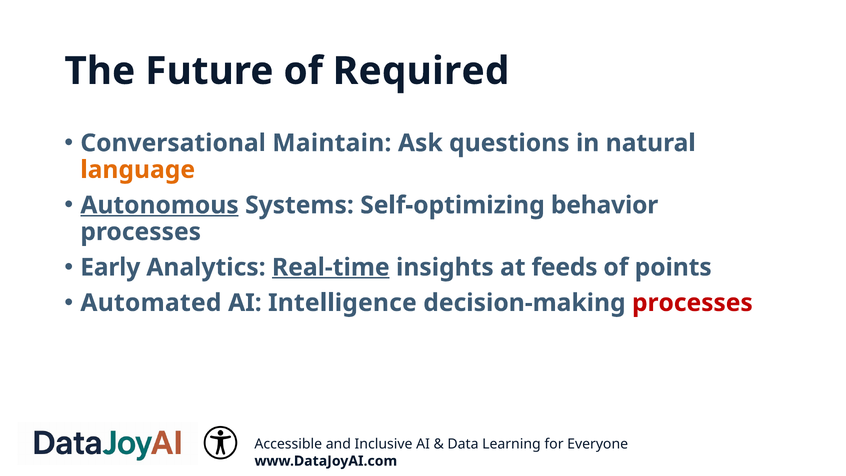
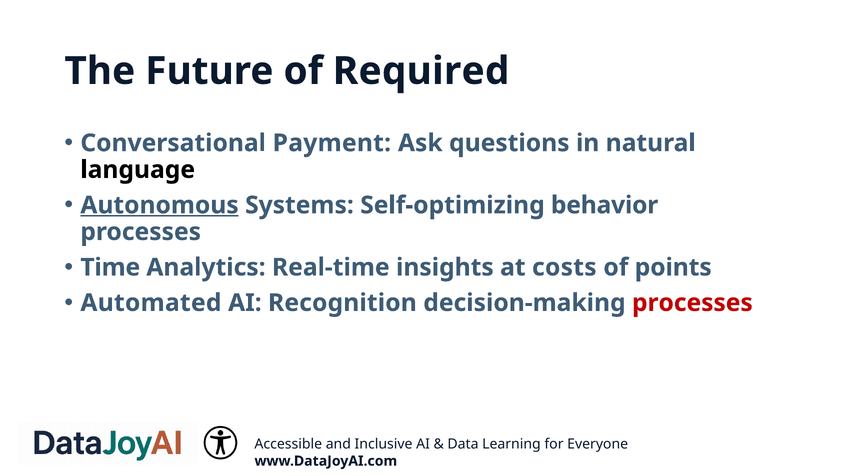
Maintain: Maintain -> Payment (332, 143)
language colour: orange -> black (138, 170)
Early: Early -> Time (110, 267)
Real-time underline: present -> none (331, 267)
feeds: feeds -> costs (564, 267)
Intelligence: Intelligence -> Recognition (342, 303)
